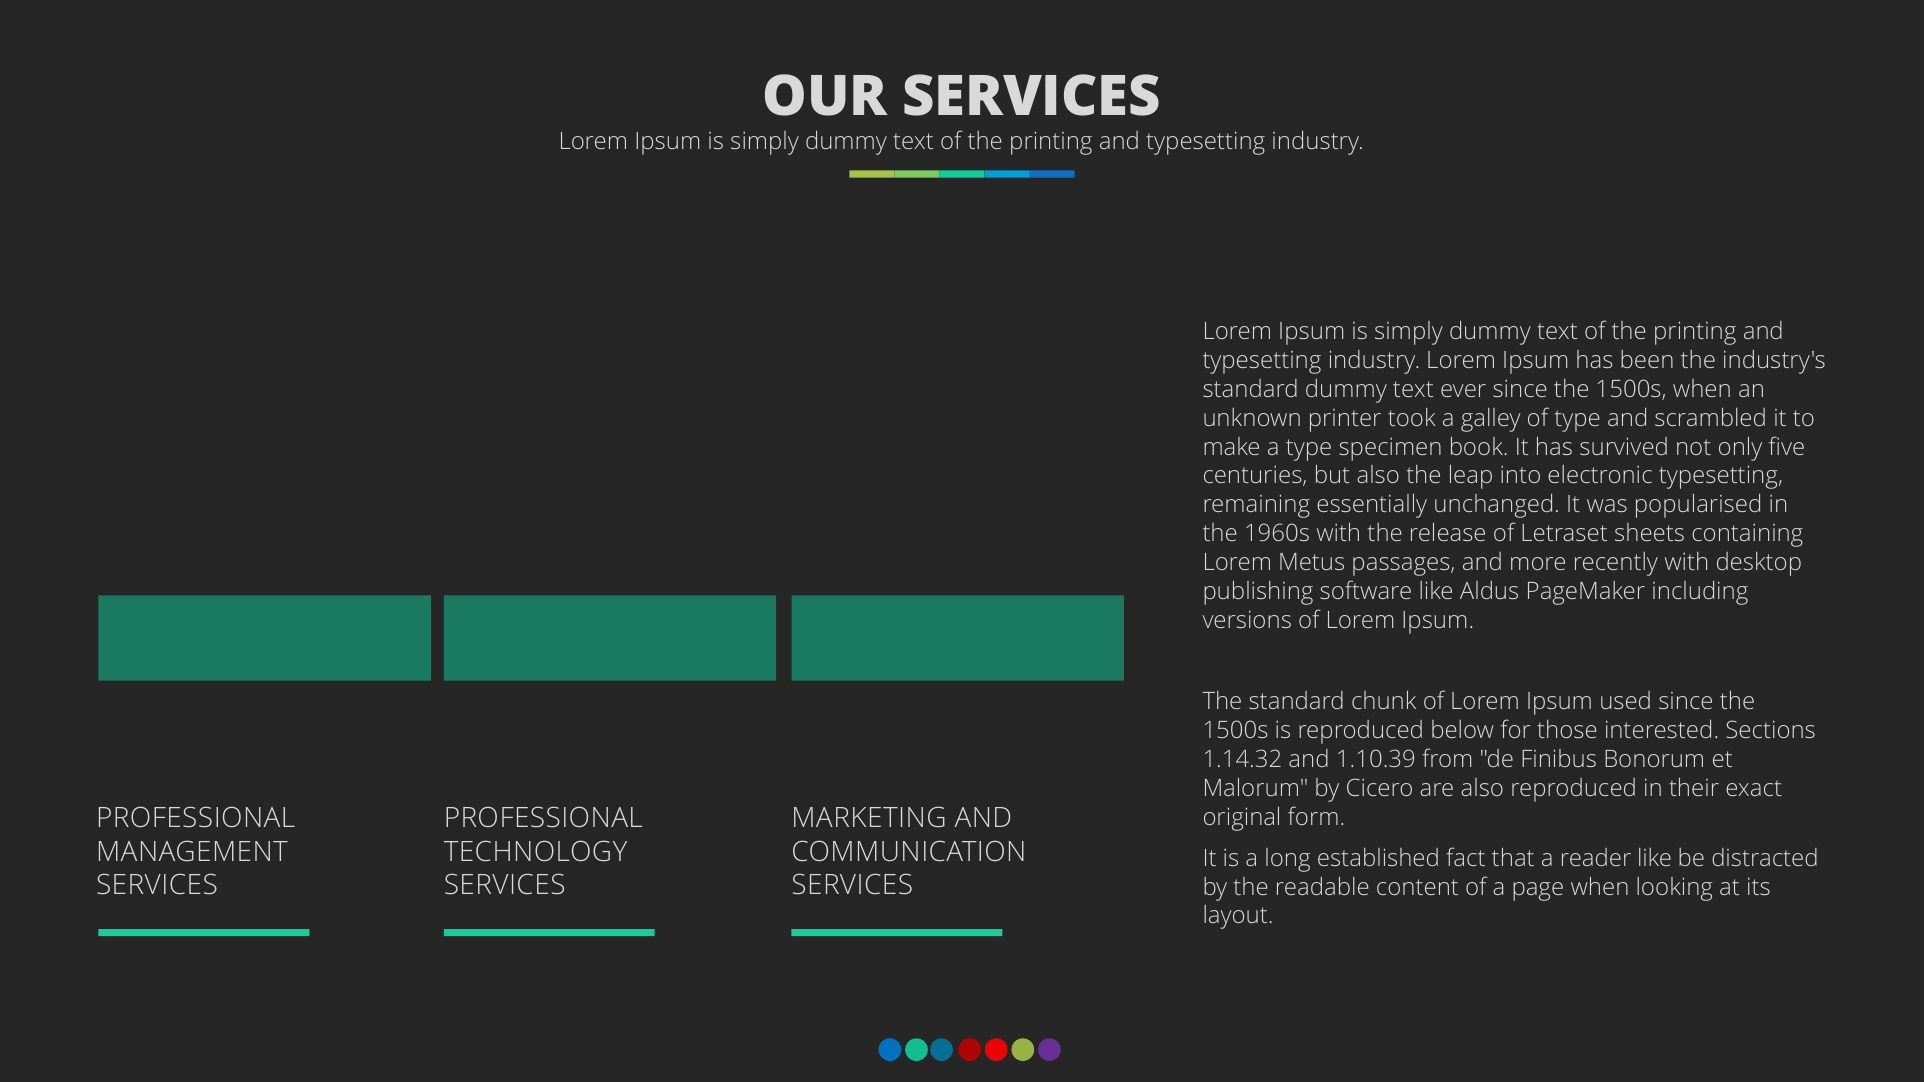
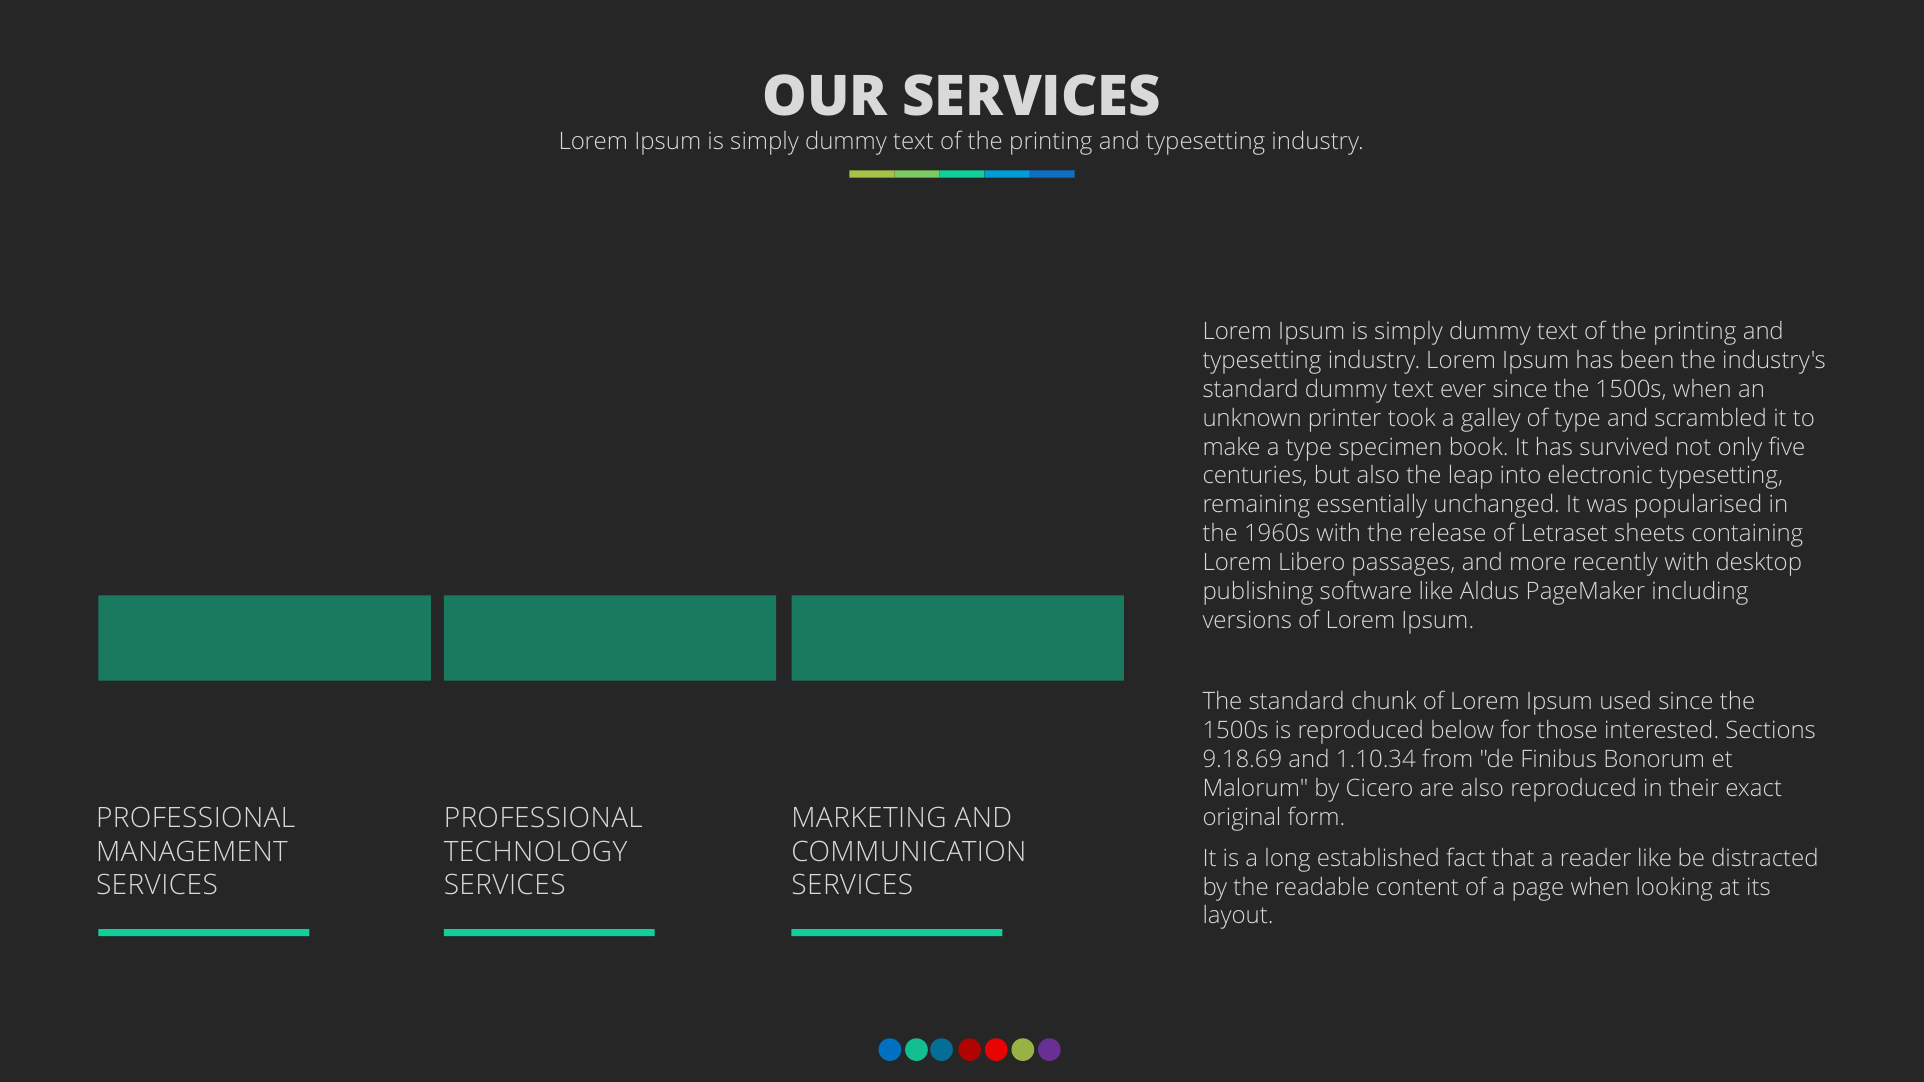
Metus: Metus -> Libero (1312, 563)
1.14.32: 1.14.32 -> 9.18.69 (1242, 760)
1.10.39: 1.10.39 -> 1.10.34 (1376, 760)
